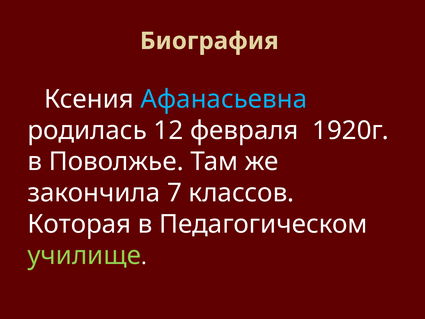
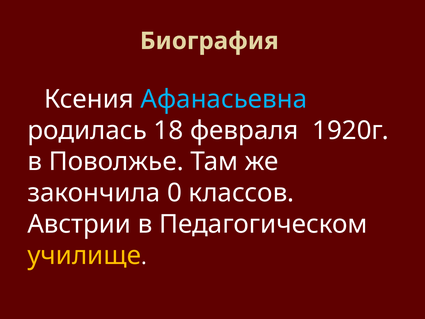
12: 12 -> 18 (168, 130)
7: 7 -> 0 (174, 193)
Которая: Которая -> Австрии (79, 224)
училище colour: light green -> yellow (84, 255)
